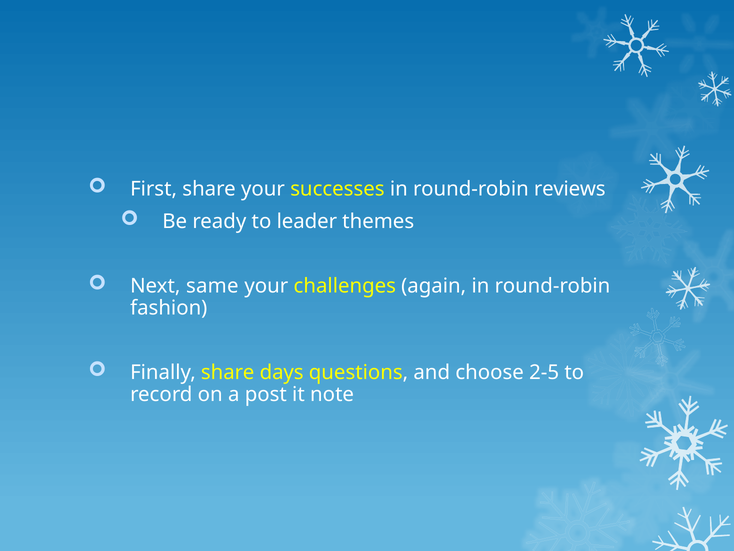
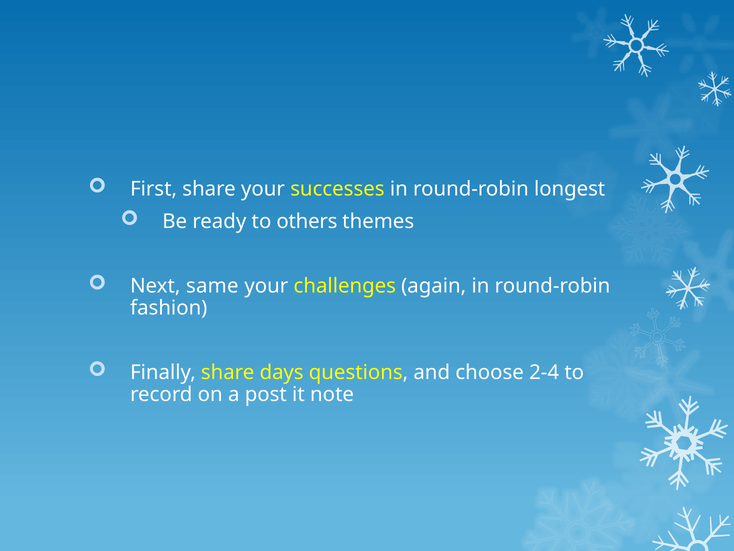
reviews: reviews -> longest (570, 189)
leader: leader -> others (307, 221)
2-5: 2-5 -> 2-4 (544, 372)
